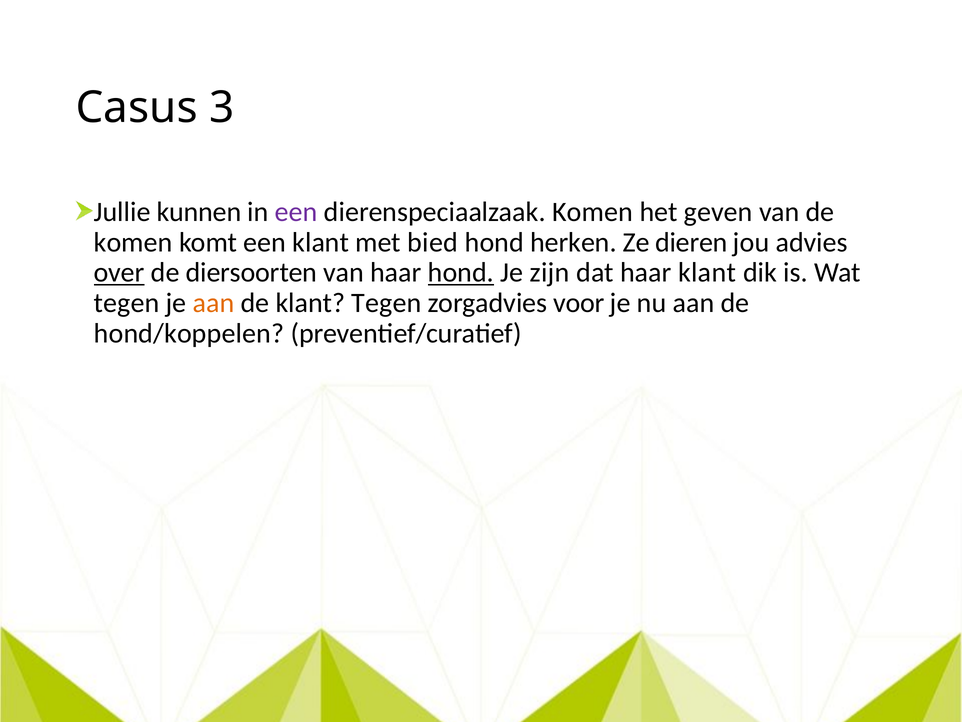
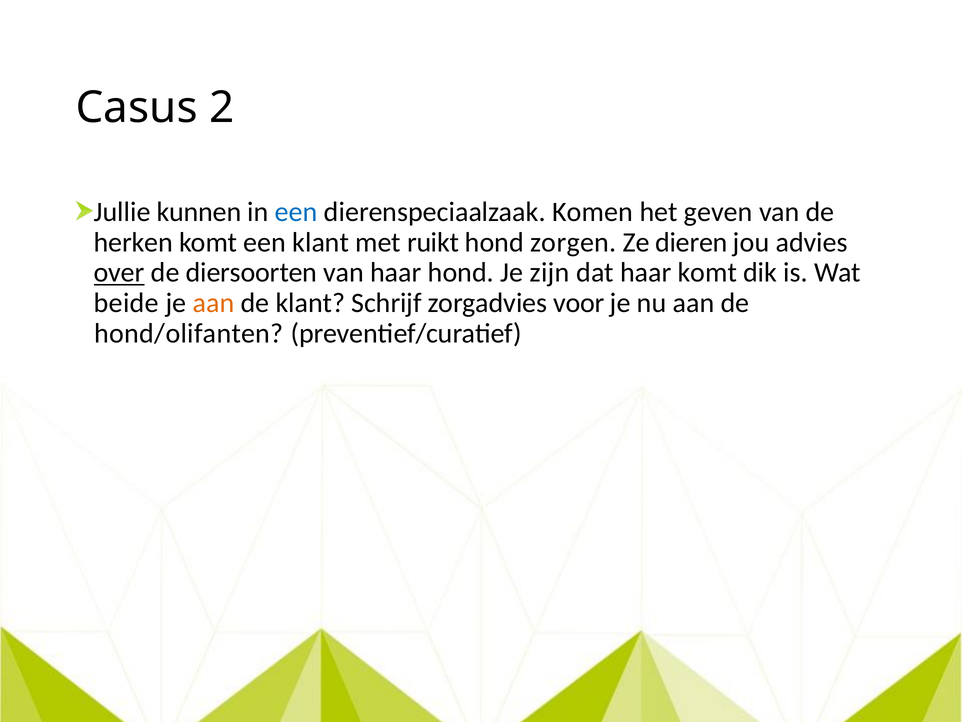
3: 3 -> 2 (222, 108)
een colour: purple -> blue (296, 212)
komen: komen -> herken (133, 242)
bied: bied -> ruikt (433, 242)
herken: herken -> zorgen (573, 242)
hond underline: present -> none (461, 272)
haar klant: klant -> komt (707, 272)
tegen: tegen -> beide (126, 303)
klant Tegen: Tegen -> Schrijf (387, 303)
hond/koppelen: hond/koppelen -> hond/olifanten (189, 333)
